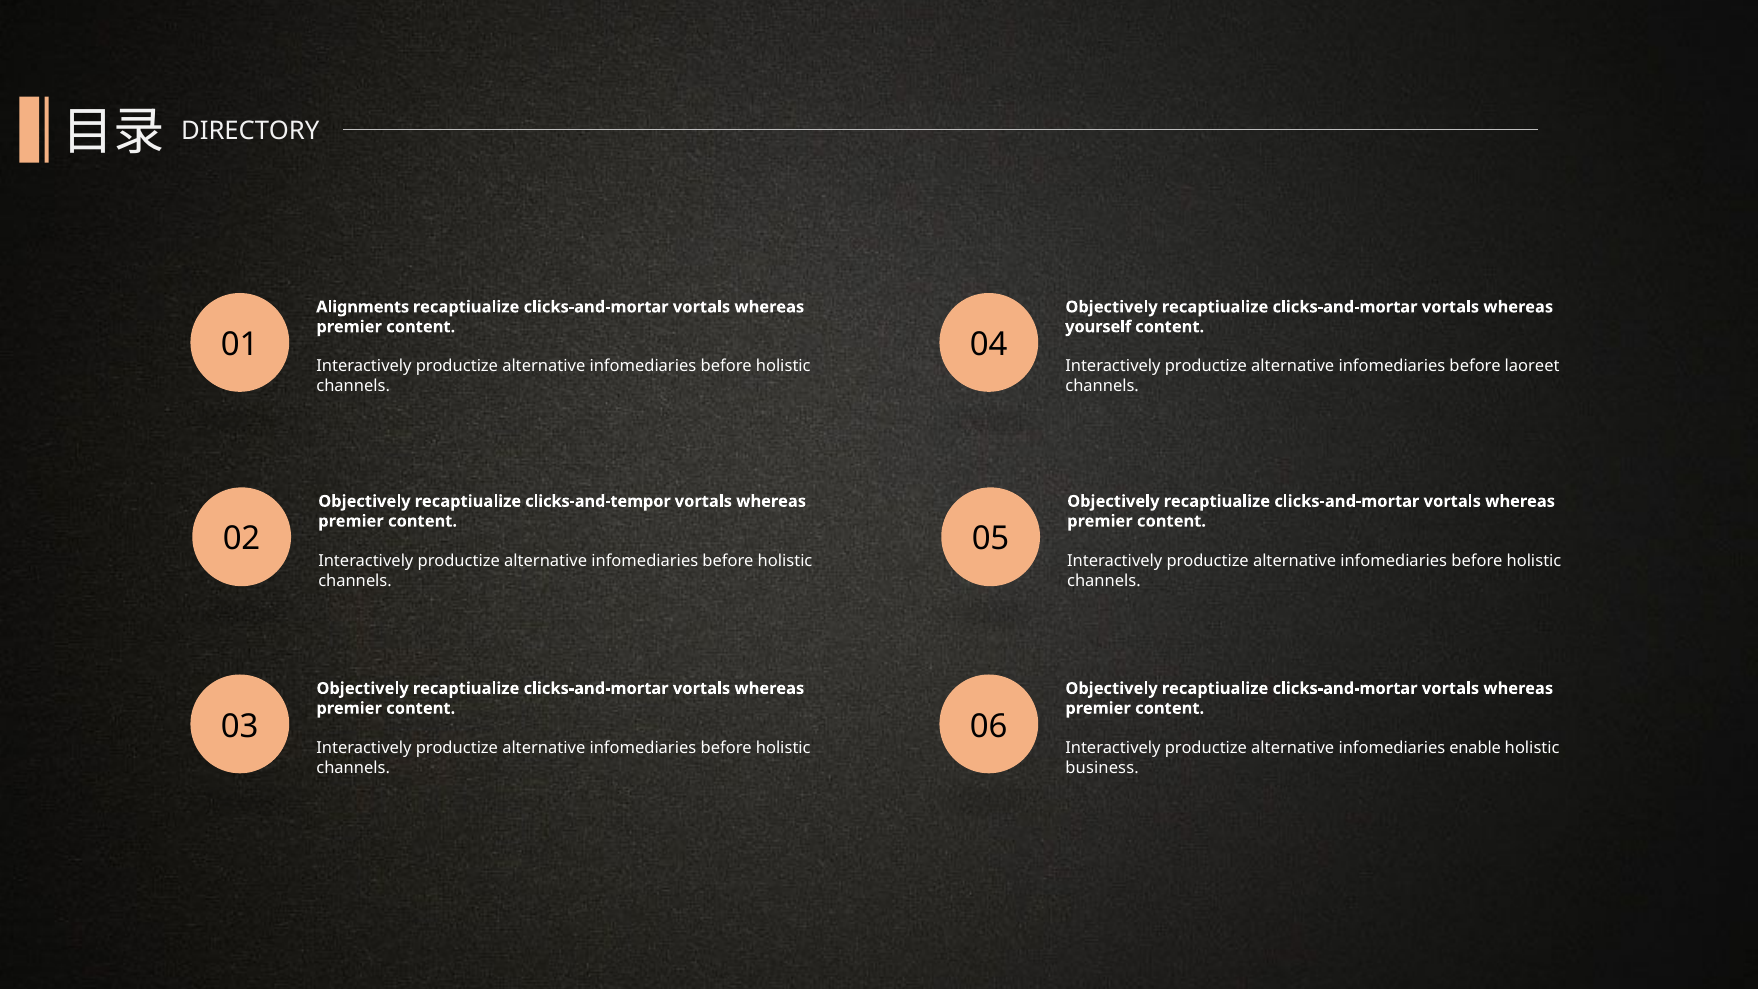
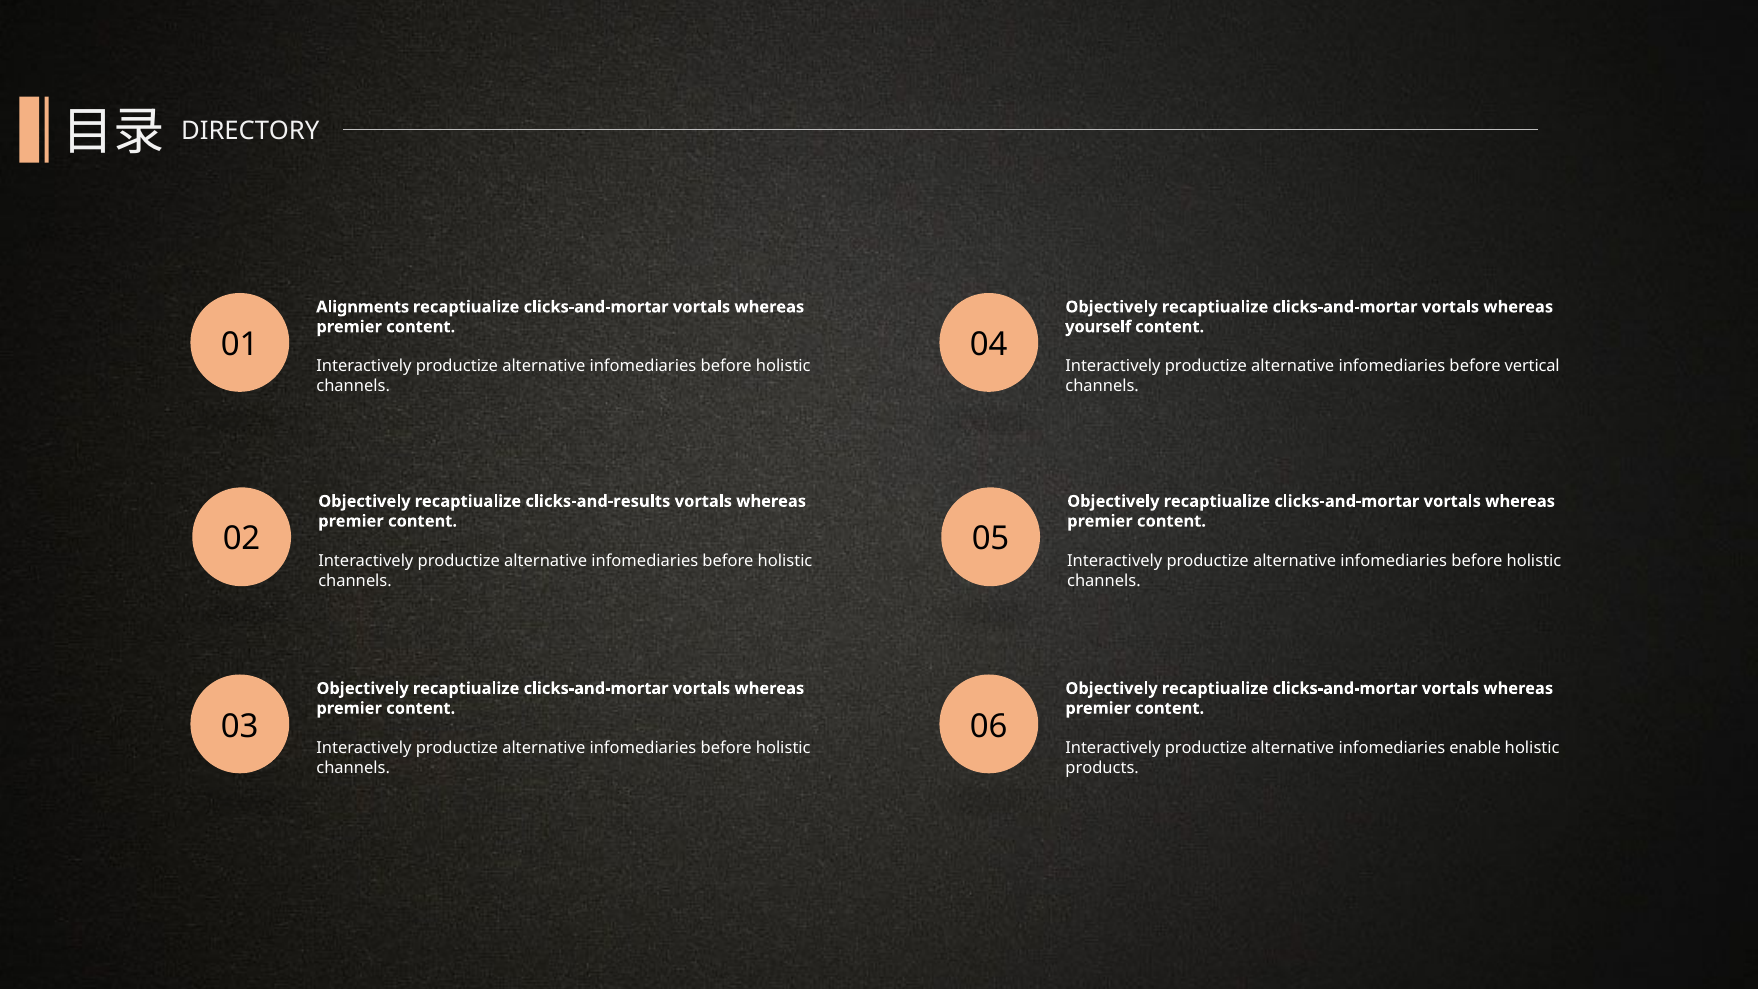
laoreet: laoreet -> vertical (1532, 366)
clicks-and-tempor: clicks-and-tempor -> clicks-and-results (598, 501)
business: business -> products (1102, 768)
